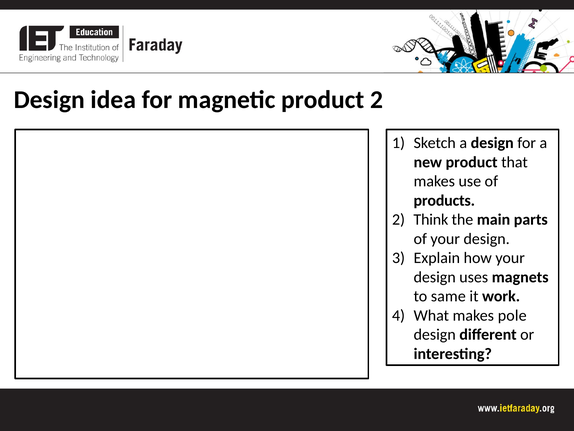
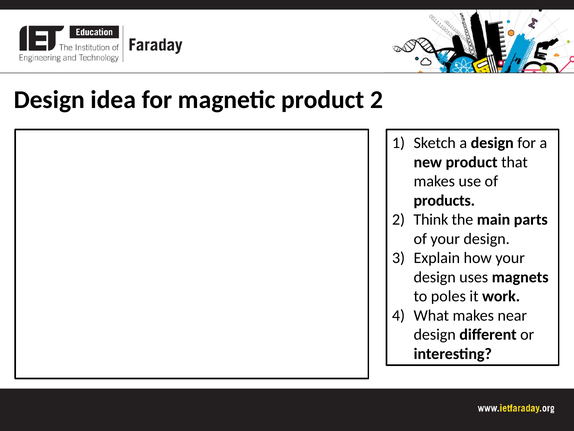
same: same -> poles (448, 296)
pole: pole -> near (512, 315)
